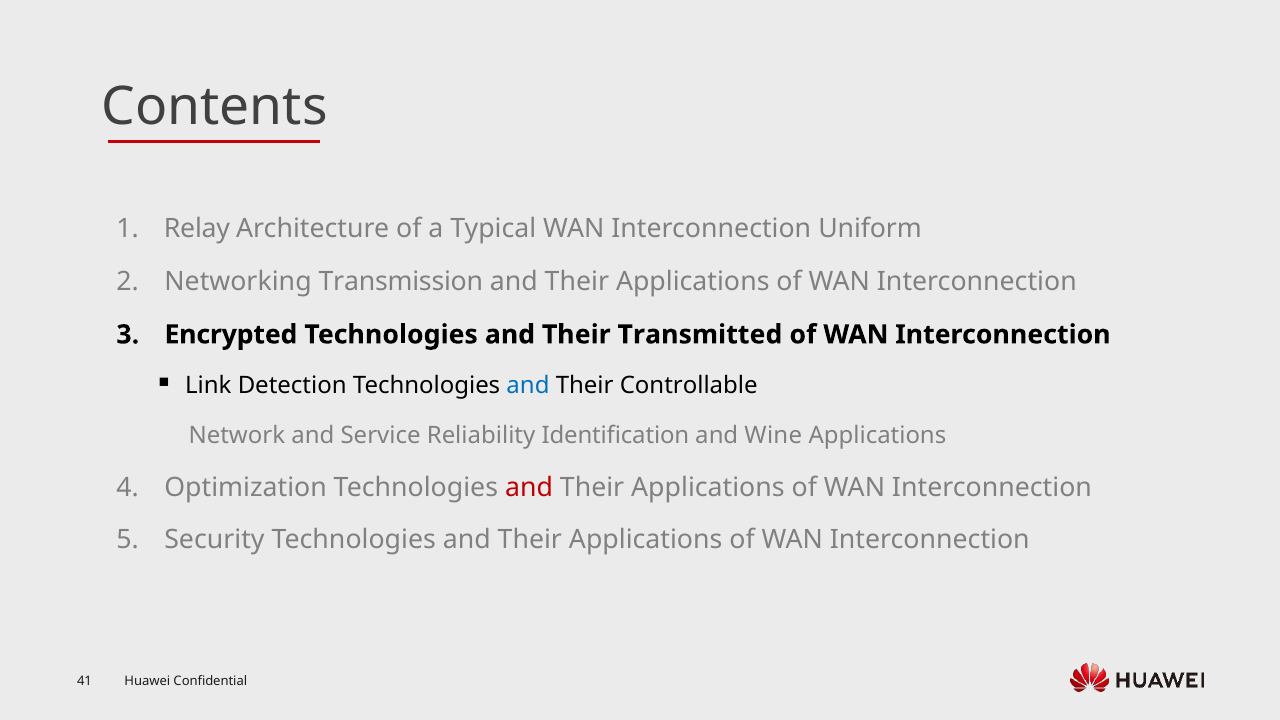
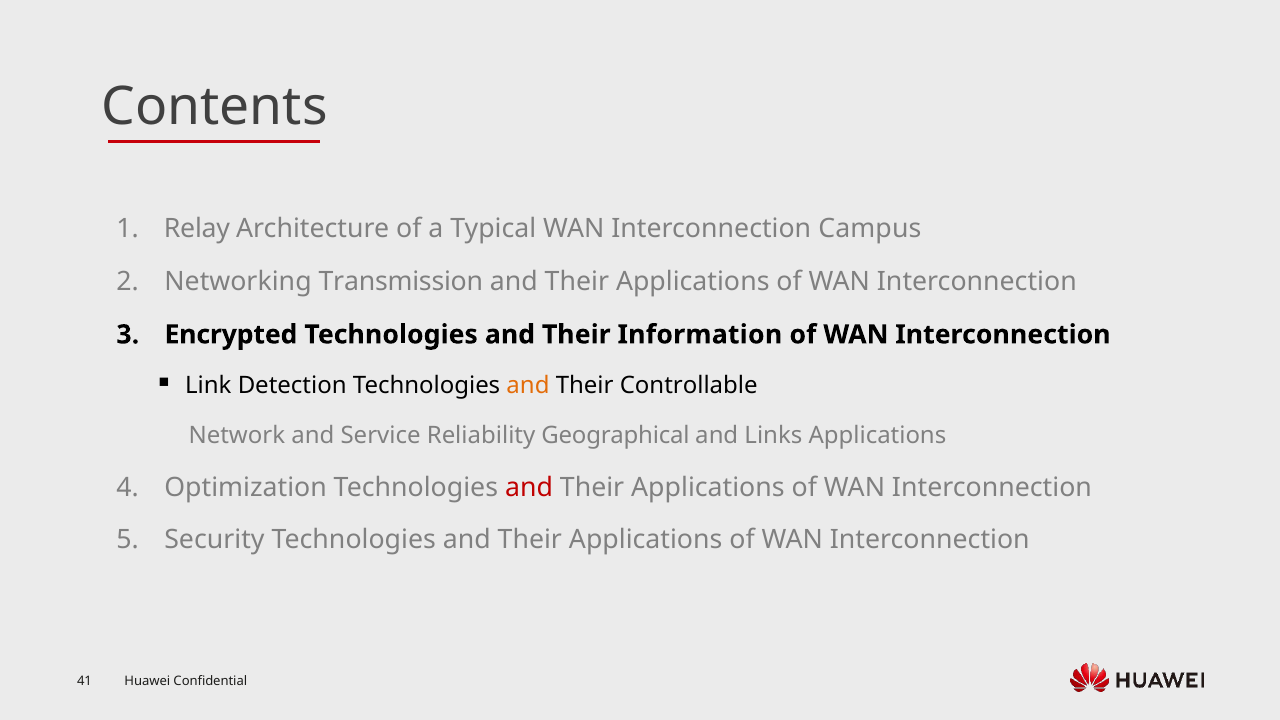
Uniform: Uniform -> Campus (870, 229)
Transmitted: Transmitted -> Information (700, 335)
and colour: blue -> orange (528, 386)
Identification: Identification -> Geographical (615, 436)
Wine: Wine -> Links (773, 436)
